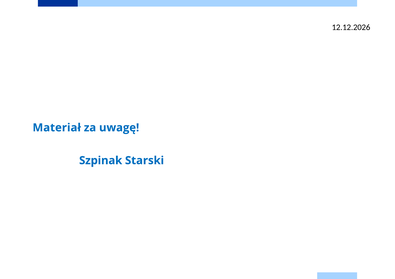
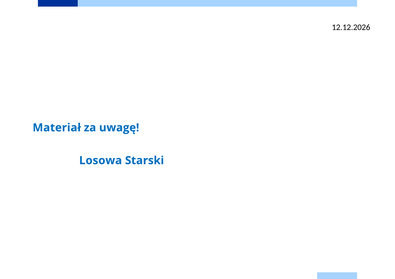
Szpinak: Szpinak -> Losowa (101, 161)
